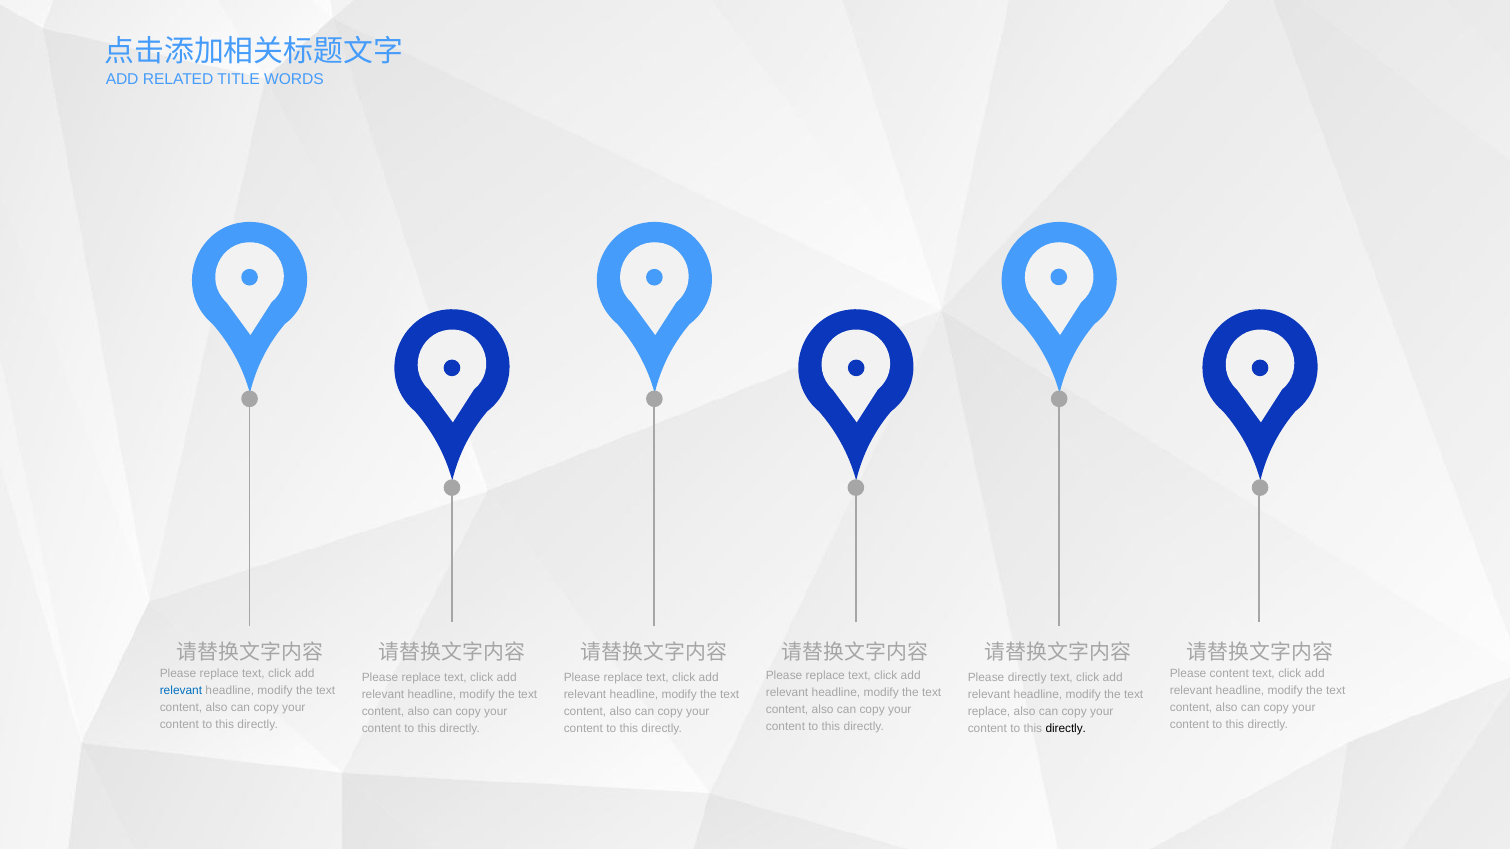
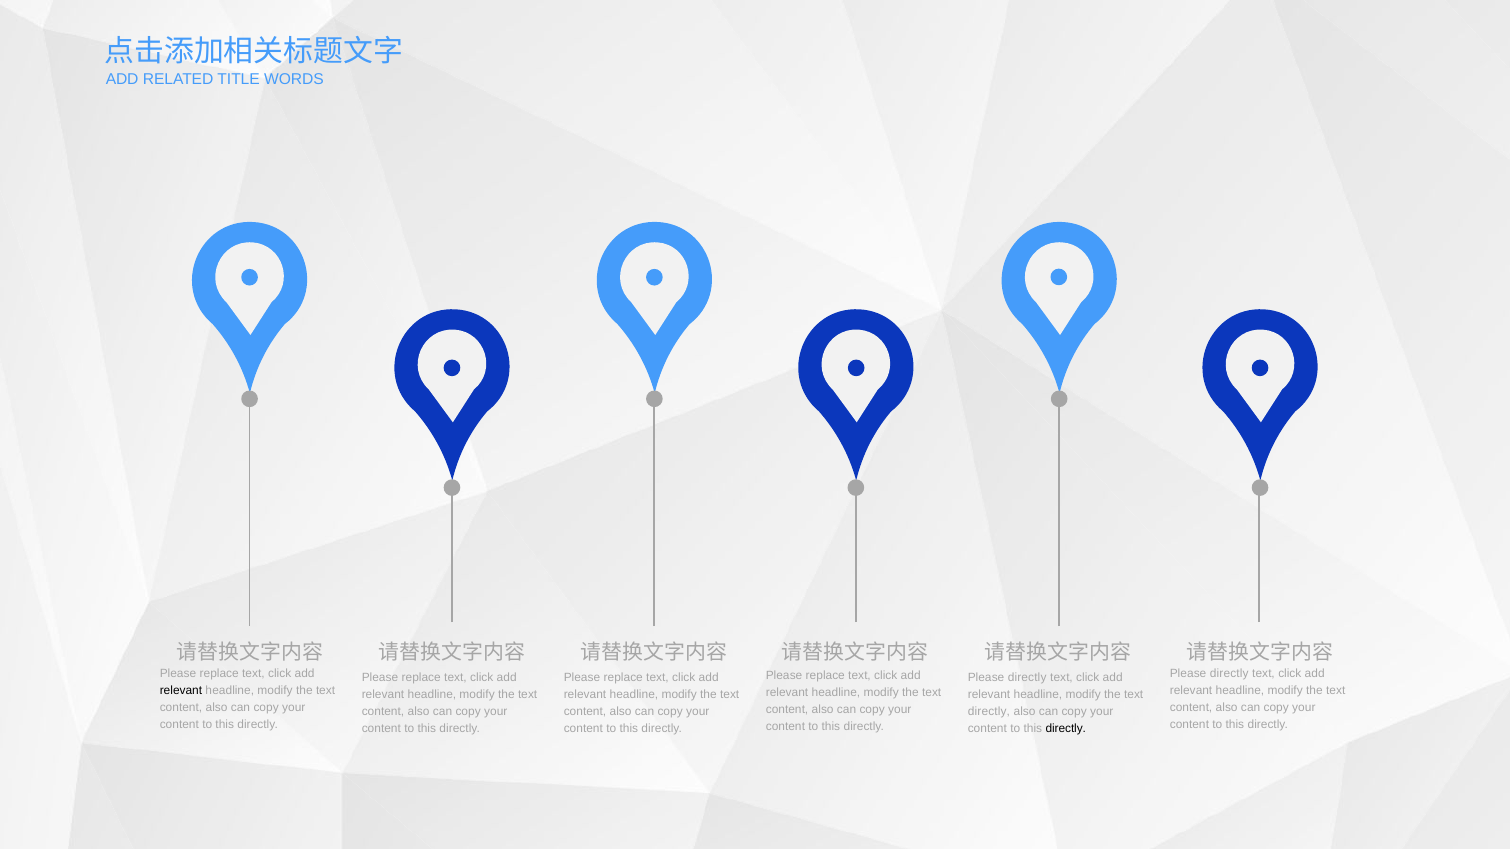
content: content -> directly (1229, 674)
relevant colour: blue -> black (181, 691)
replace: replace -> directly (989, 712)
